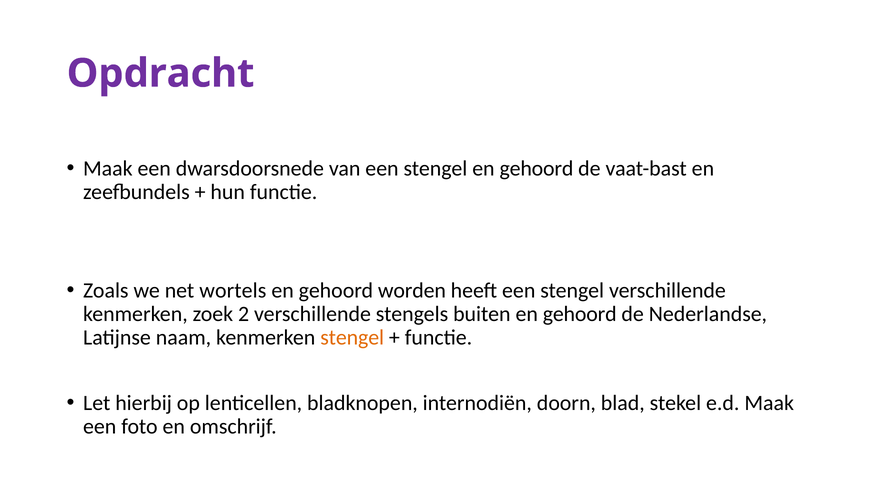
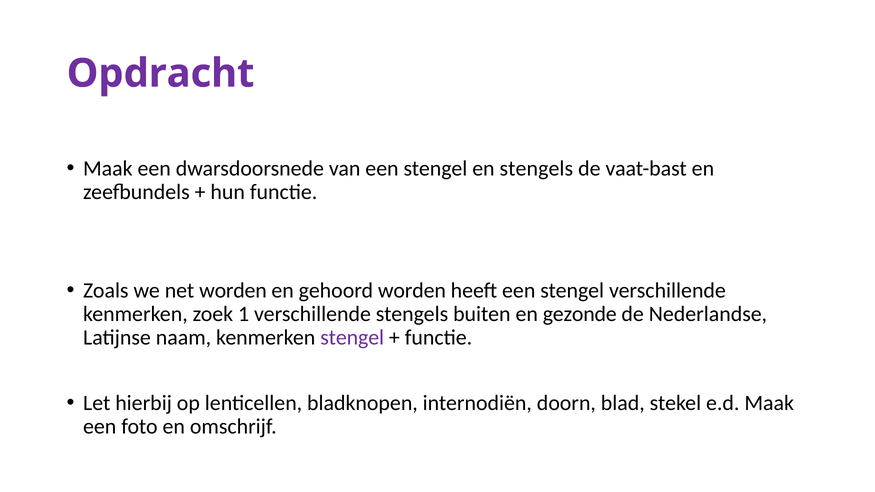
stengel en gehoord: gehoord -> stengels (536, 169)
net wortels: wortels -> worden (233, 290)
2: 2 -> 1 (244, 314)
buiten en gehoord: gehoord -> gezonde (580, 314)
stengel colour: orange -> purple (352, 338)
